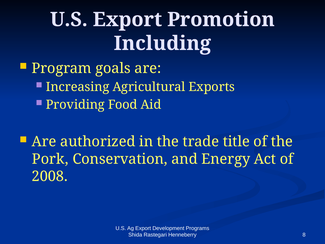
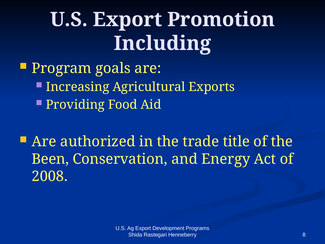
Pork: Pork -> Been (50, 159)
